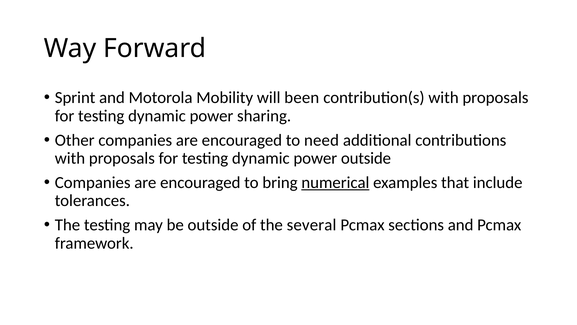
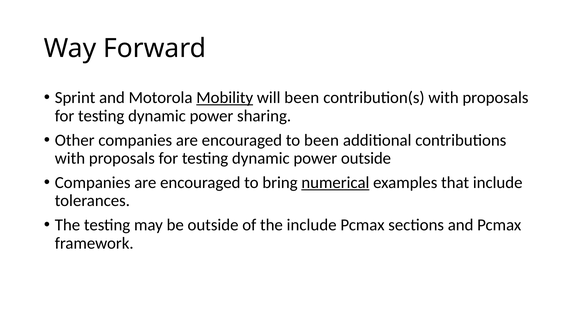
Mobility underline: none -> present (225, 98)
to need: need -> been (321, 140)
the several: several -> include (312, 225)
